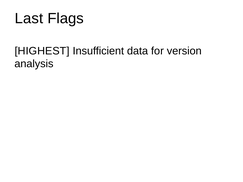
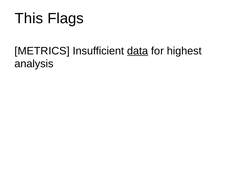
Last: Last -> This (29, 18)
HIGHEST: HIGHEST -> METRICS (42, 51)
data underline: none -> present (138, 51)
version: version -> highest (184, 51)
